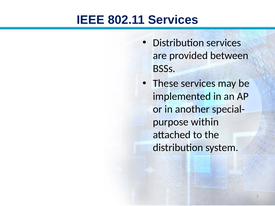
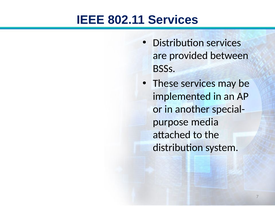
within: within -> media (205, 122)
